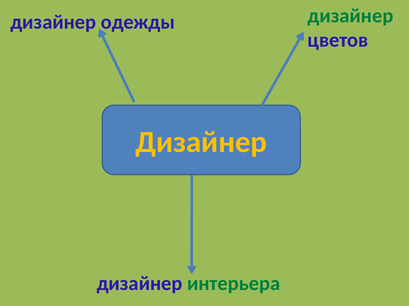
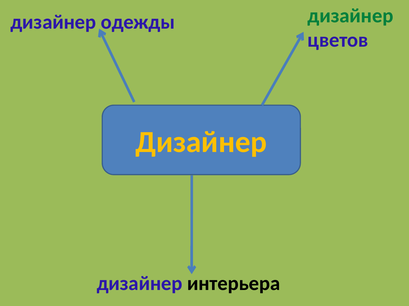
интерьера colour: green -> black (234, 284)
